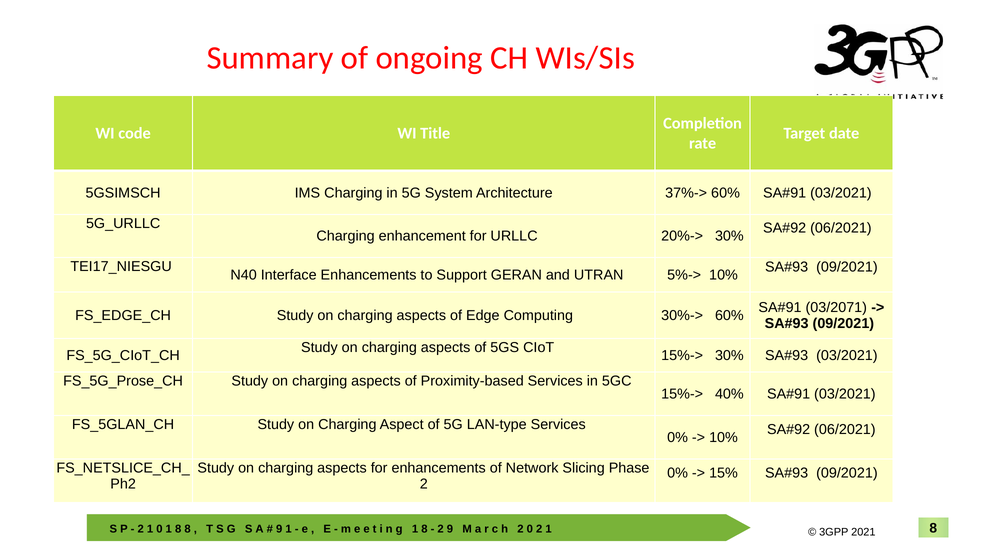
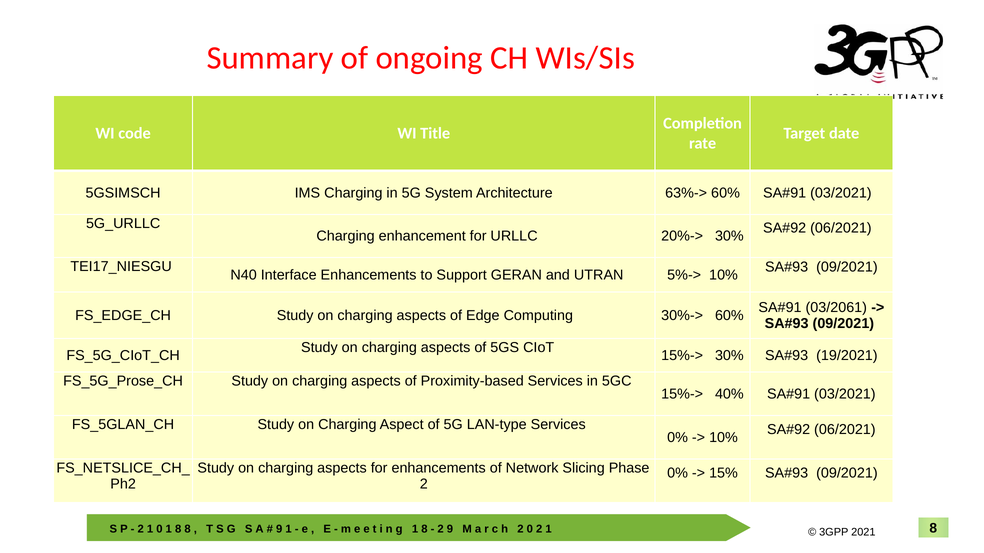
37%->: 37%-> -> 63%-> (686, 193)
03/2071: 03/2071 -> 03/2061 (836, 308)
03/2021: 03/2021 -> 19/2021 (847, 356)
